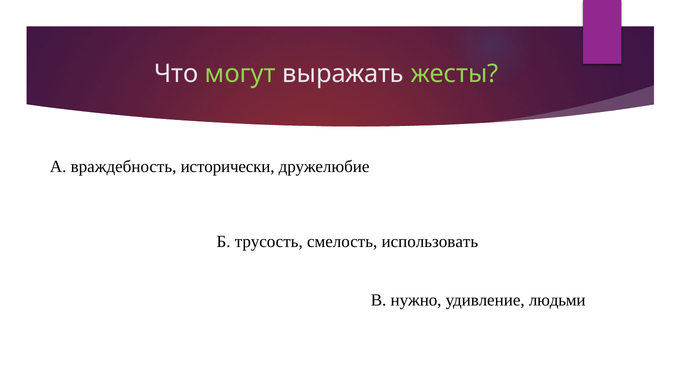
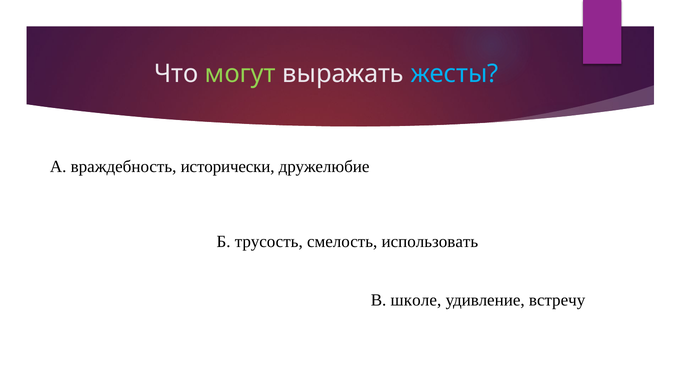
жесты colour: light green -> light blue (454, 74)
нужно: нужно -> школе (416, 300)
людьми: людьми -> встречу (557, 300)
